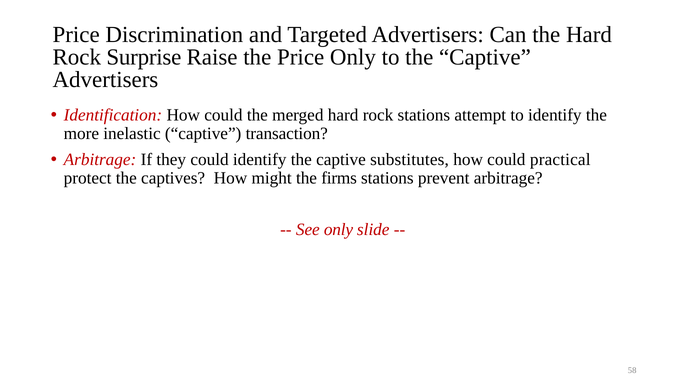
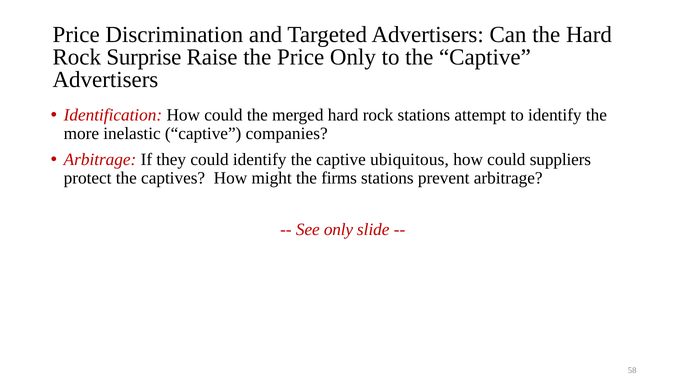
transaction: transaction -> companies (287, 134)
substitutes: substitutes -> ubiquitous (409, 159)
practical: practical -> suppliers (560, 159)
